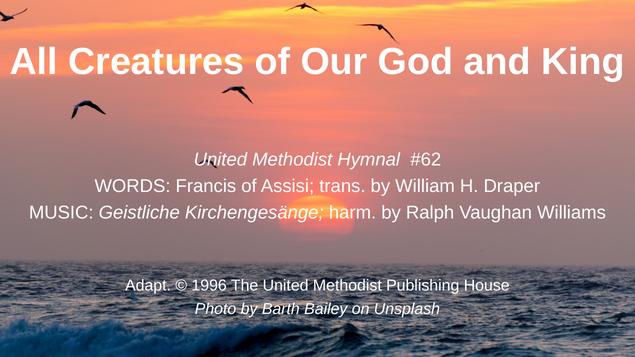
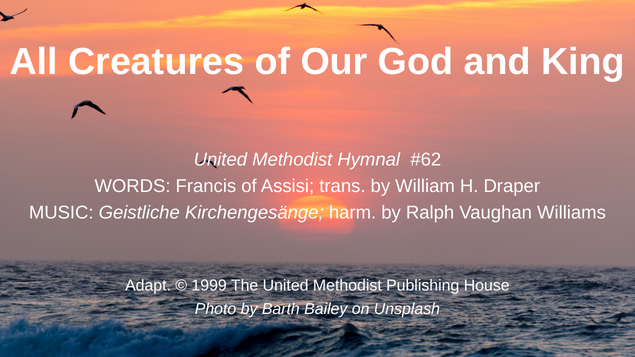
1996: 1996 -> 1999 (209, 285)
